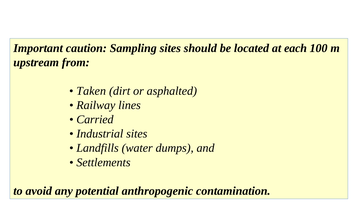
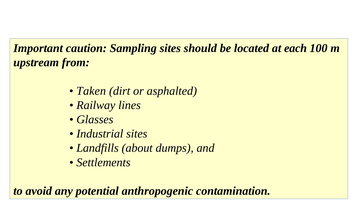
Carried: Carried -> Glasses (95, 120)
water: water -> about (137, 148)
